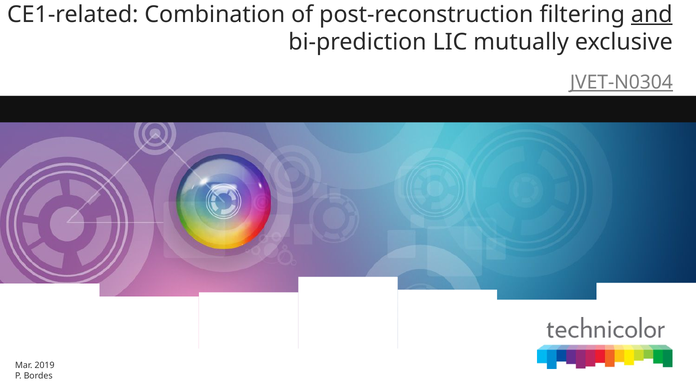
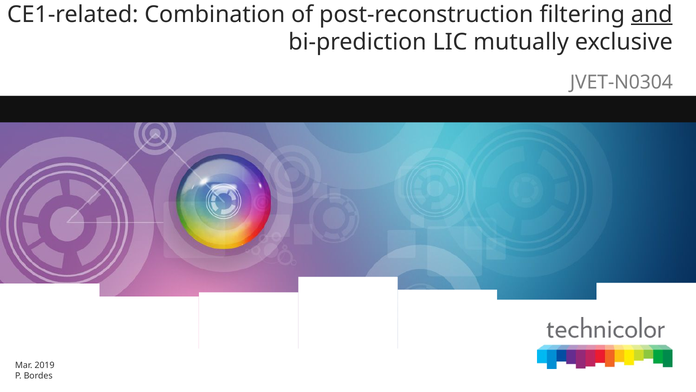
JVET-N0304 underline: present -> none (621, 82)
